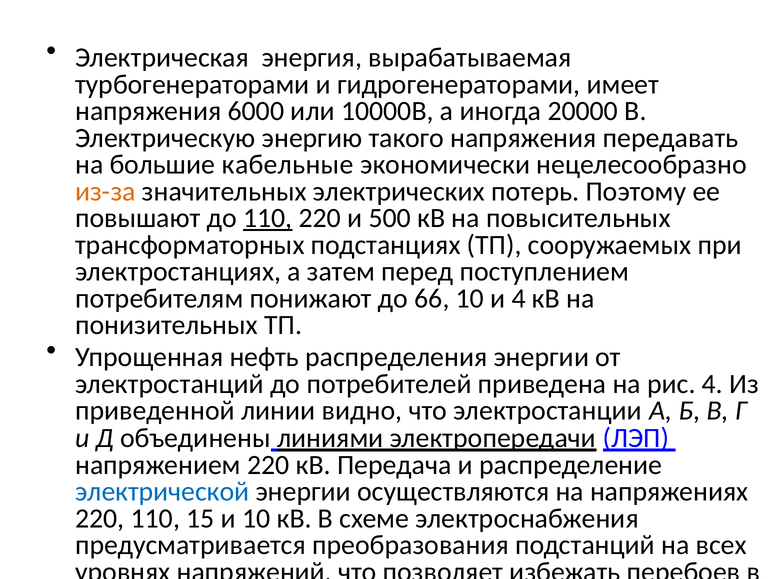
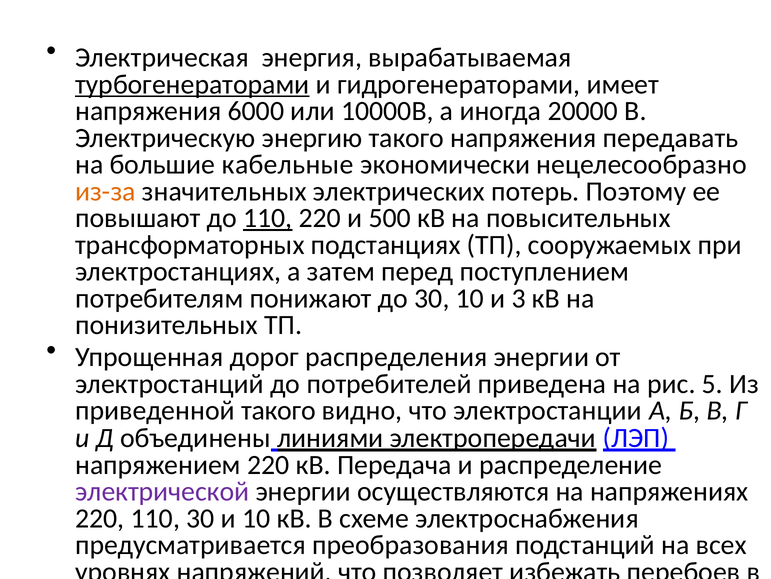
турбогенераторами underline: none -> present (192, 84)
до 66: 66 -> 30 (432, 298)
и 4: 4 -> 3 (519, 298)
нефть: нефть -> дорог (264, 357)
рис 4: 4 -> 5 (712, 384)
приведенной линии: линии -> такого (278, 410)
электрической colour: blue -> purple (162, 491)
110 15: 15 -> 30 (200, 518)
